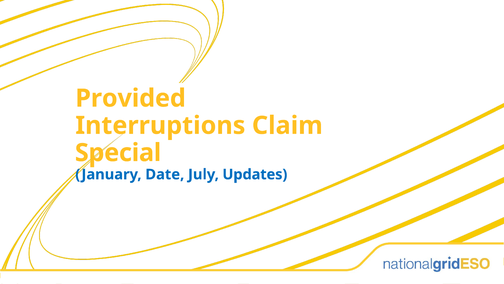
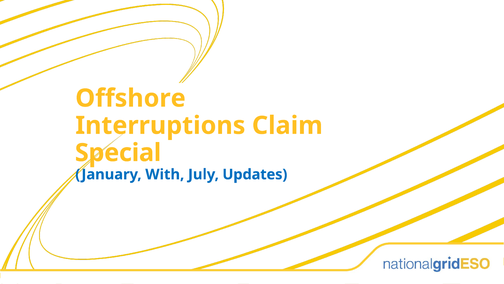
Provided: Provided -> Offshore (130, 98)
Date: Date -> With (165, 174)
